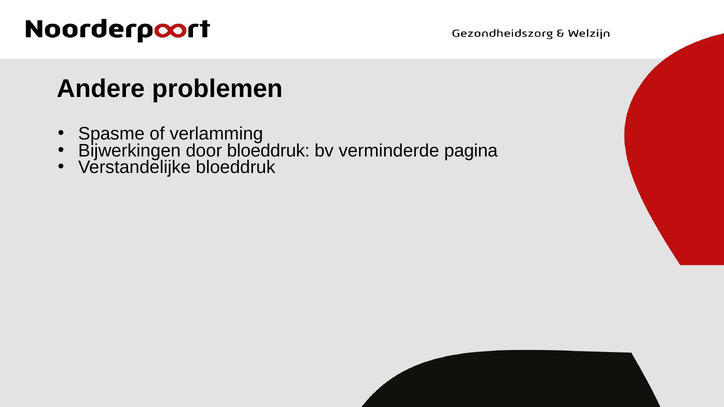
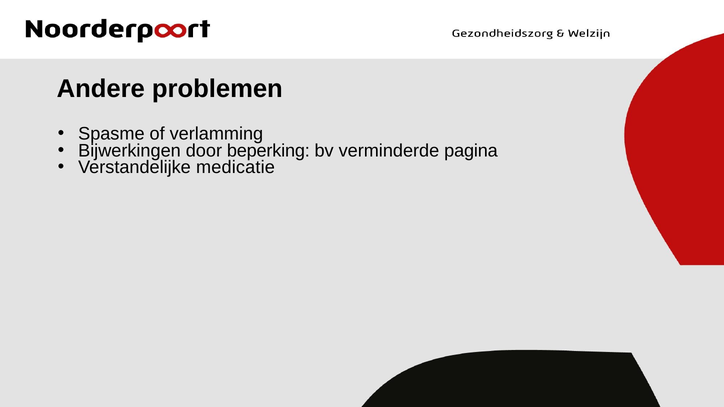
door bloeddruk: bloeddruk -> beperking (268, 151)
Verstandelijke bloeddruk: bloeddruk -> medicatie (235, 167)
